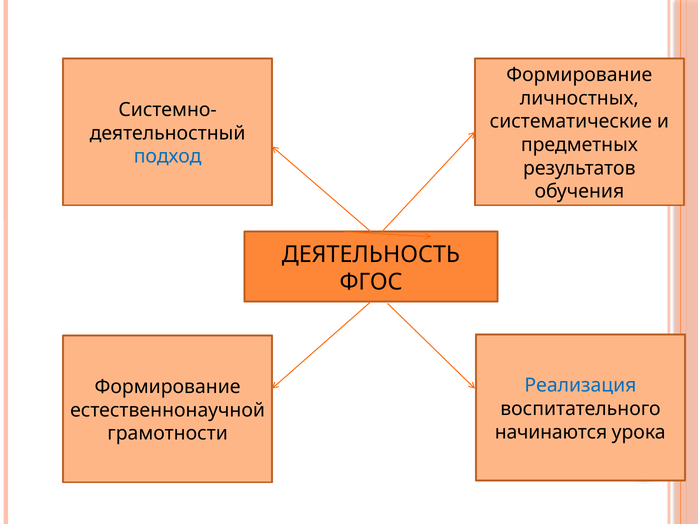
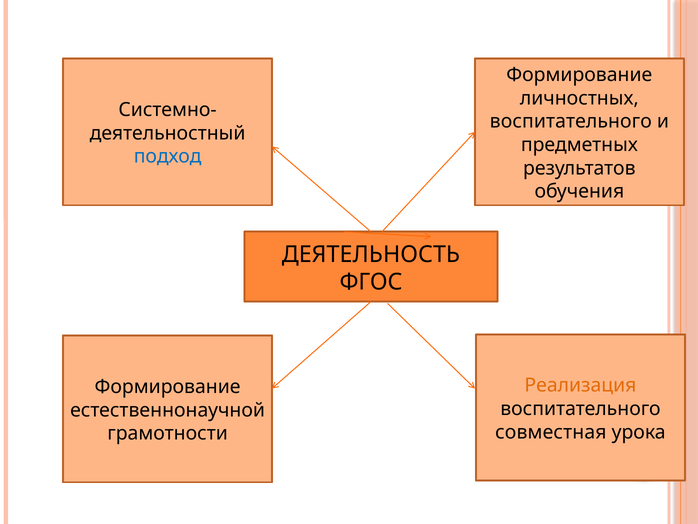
систематические: систематические -> воспитательного (571, 121)
Реализация colour: blue -> orange (580, 385)
начинаются: начинаются -> совместная (551, 432)
